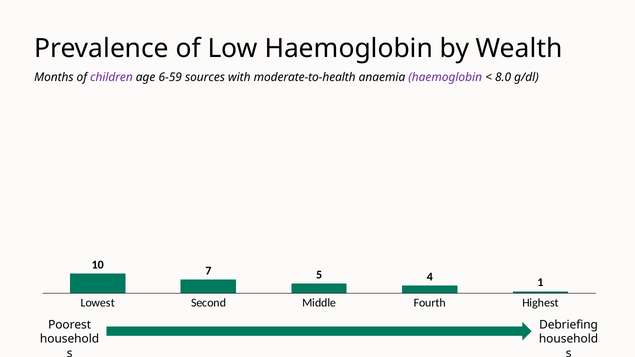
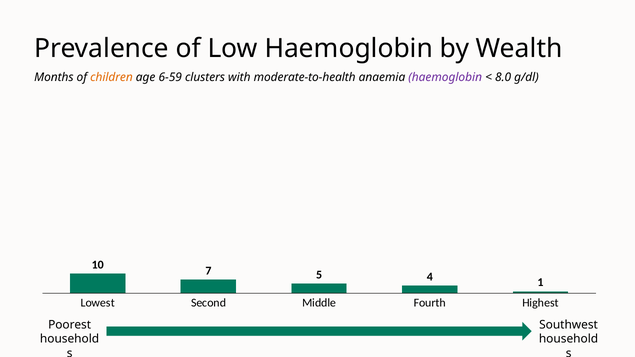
children colour: purple -> orange (111, 77)
sources: sources -> clusters (205, 77)
Debriefing: Debriefing -> Southwest (569, 325)
